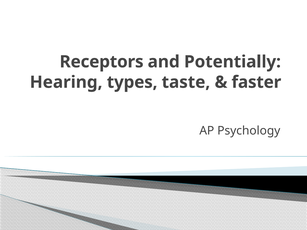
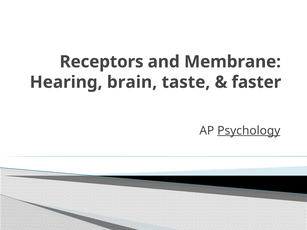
Potentially: Potentially -> Membrane (233, 62)
types: types -> brain (132, 82)
Psychology underline: none -> present (249, 131)
